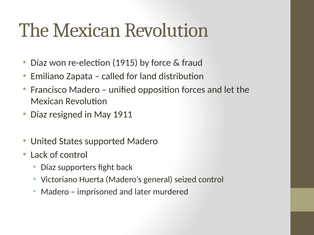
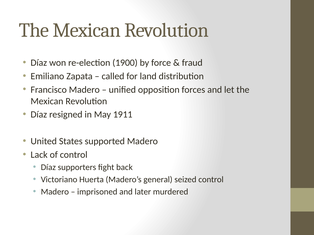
1915: 1915 -> 1900 (125, 63)
